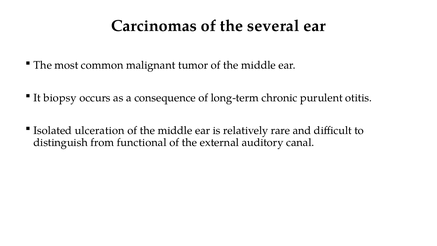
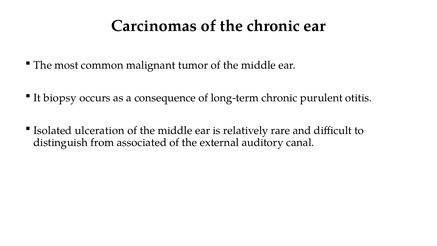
the several: several -> chronic (273, 26)
functional: functional -> associated (142, 142)
